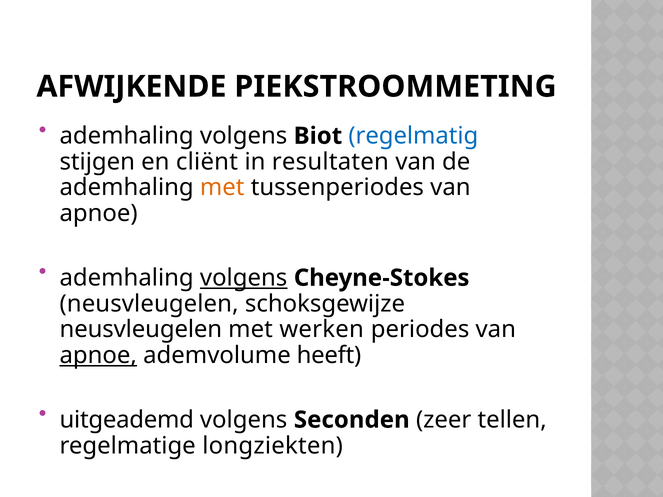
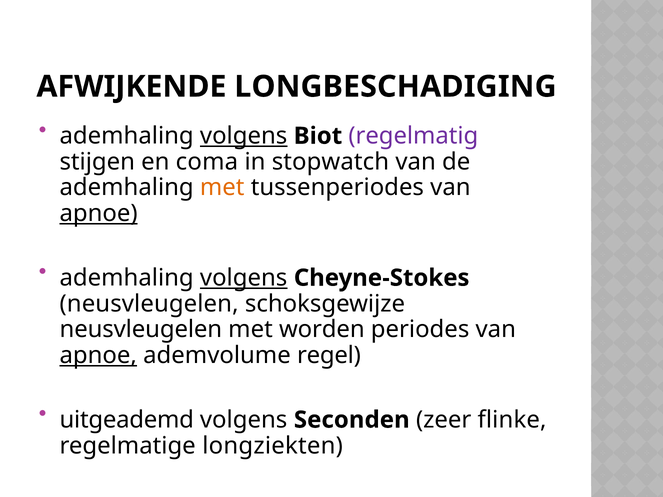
PIEKSTROOMMETING: PIEKSTROOMMETING -> LONGBESCHADIGING (395, 87)
volgens underline: none -> present (244, 136)
regelmatig colour: blue -> purple (413, 136)
cliënt: cliënt -> coma (207, 162)
resultaten: resultaten -> stopwatch (330, 162)
apnoe underline: none -> present (99, 214)
werken: werken -> worden (322, 330)
heeft: heeft -> regel (329, 356)
tellen: tellen -> flinke (512, 420)
